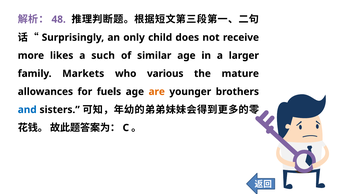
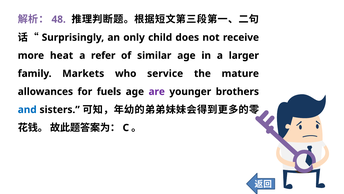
likes: likes -> heat (62, 55)
such: such -> refer (103, 55)
various: various -> service (165, 73)
are colour: orange -> purple (157, 91)
